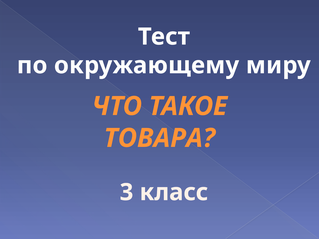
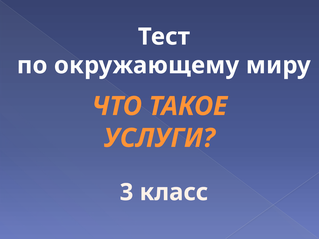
ТОВАРА: ТОВАРА -> УСЛУГИ (159, 138)
